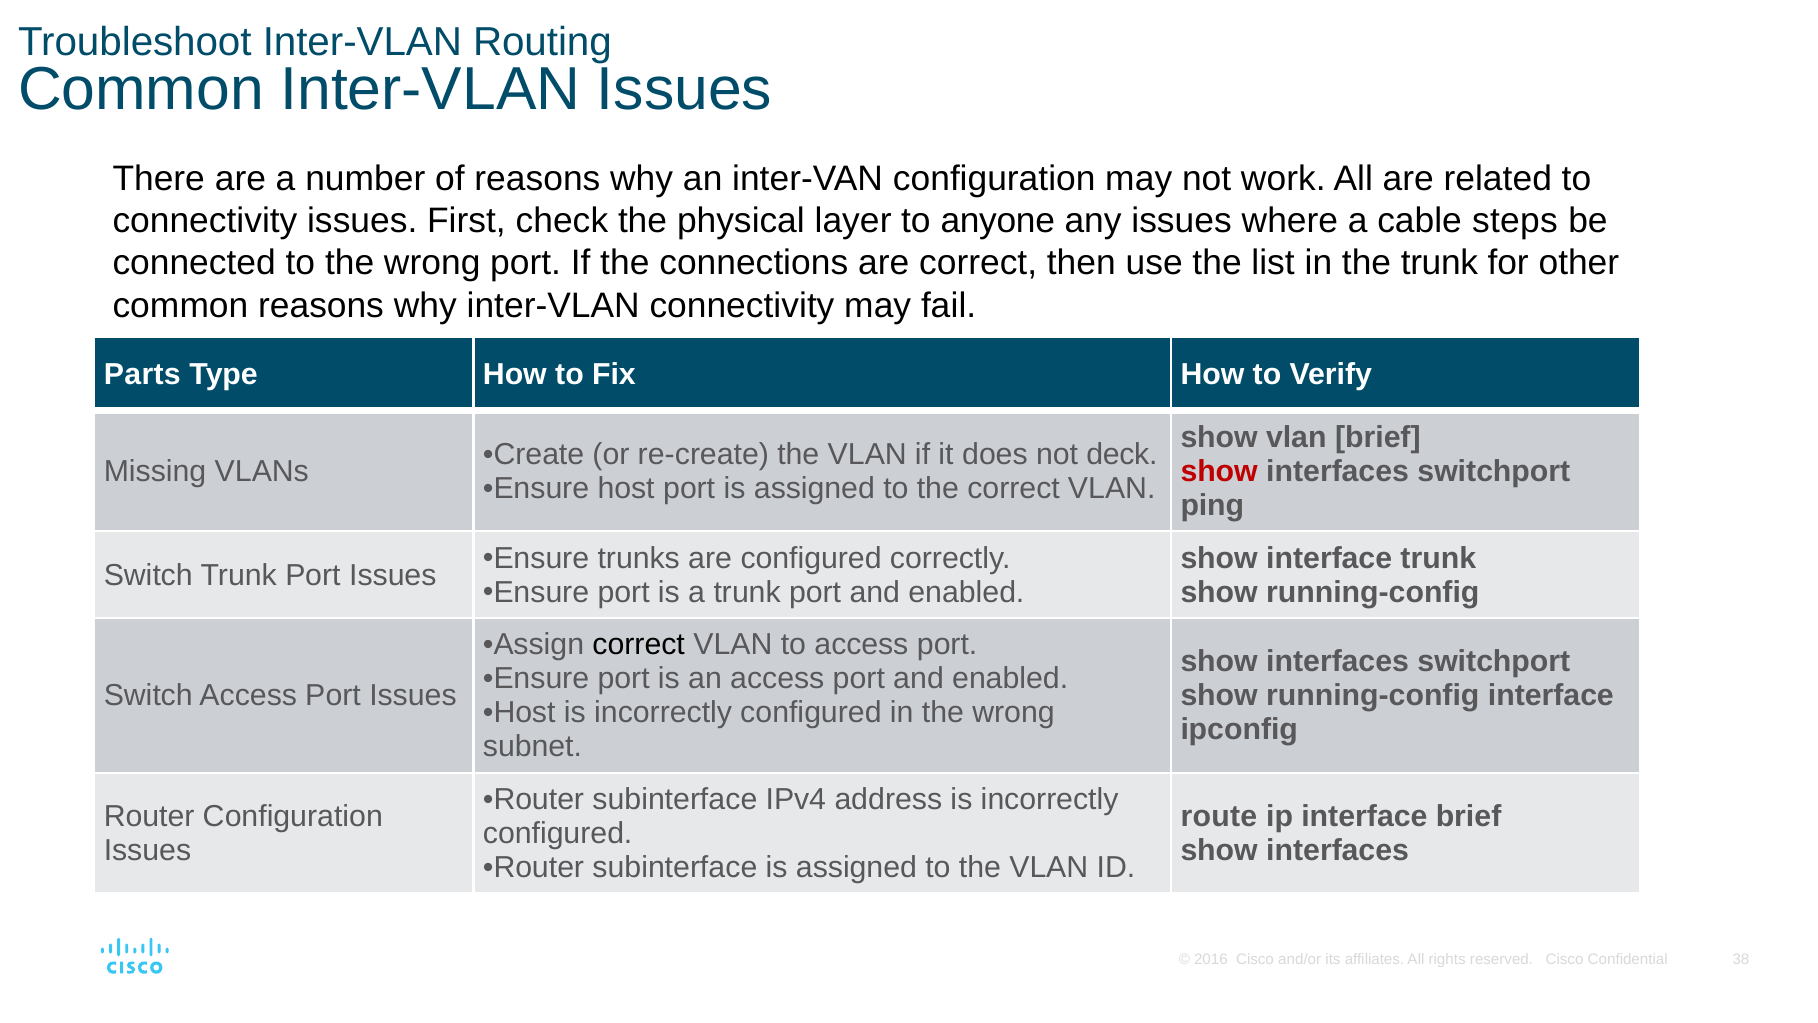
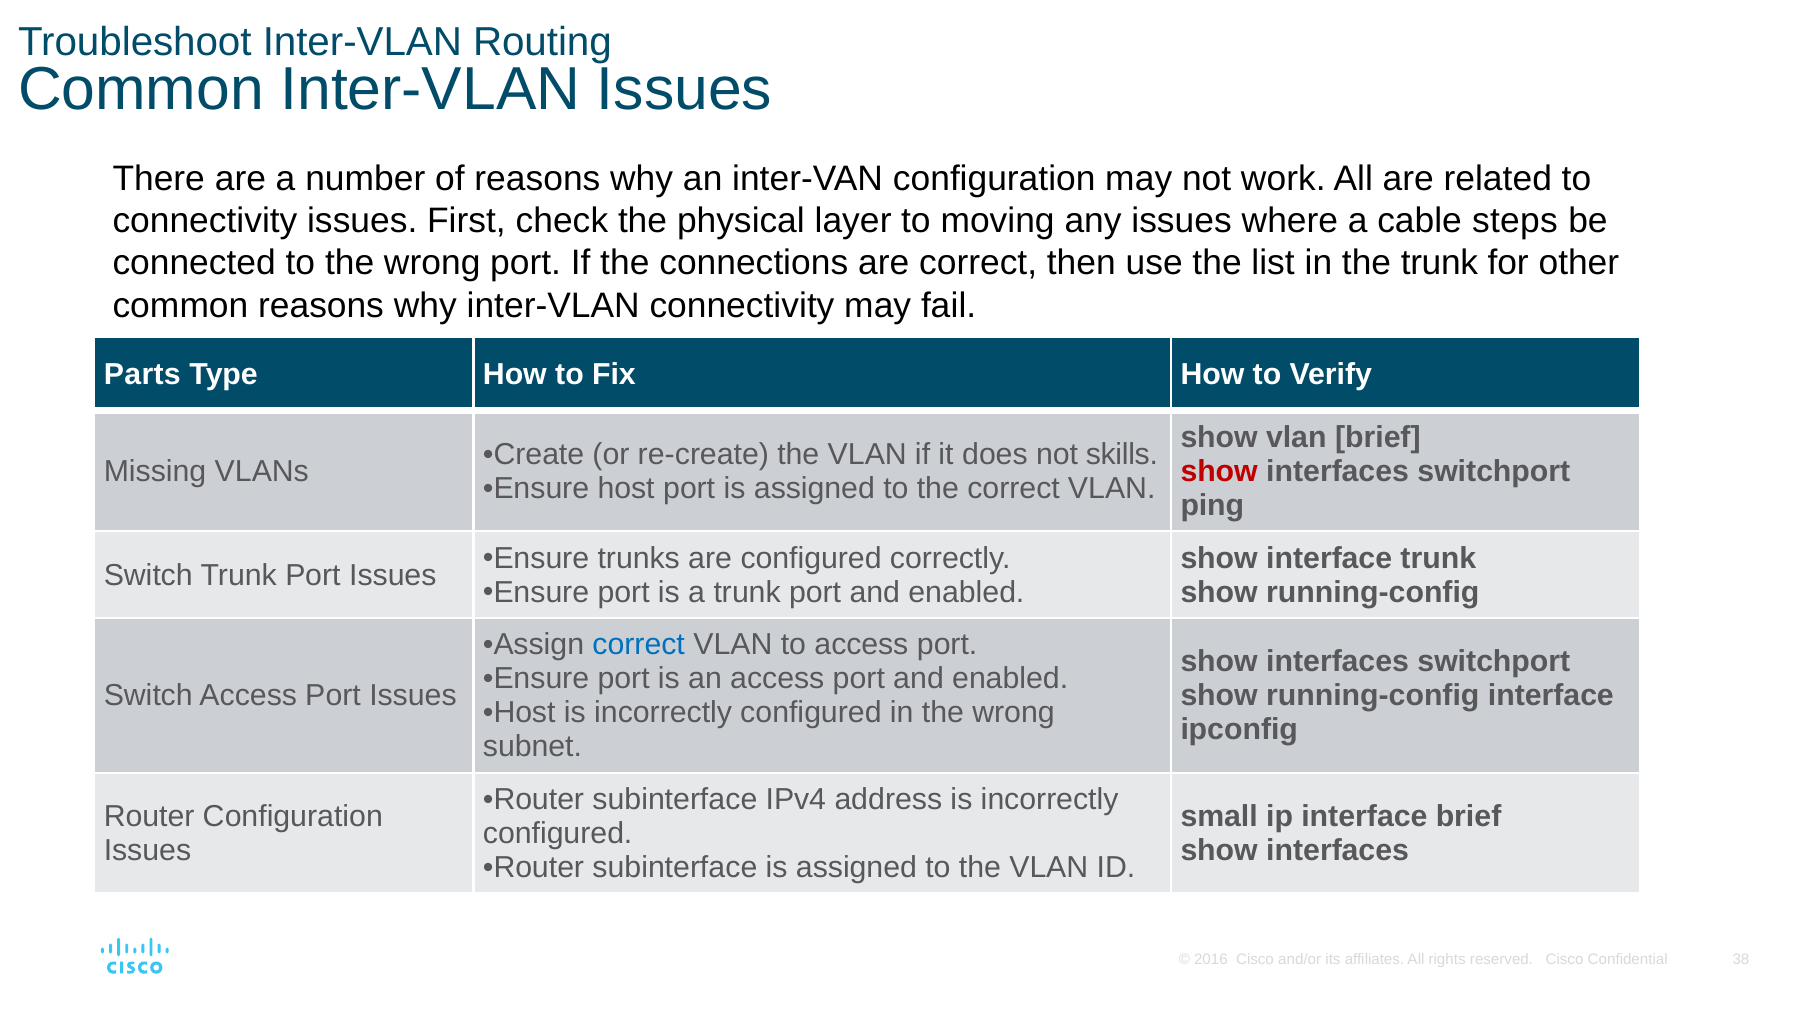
anyone: anyone -> moving (998, 221)
deck: deck -> skills (1122, 454)
correct colour: black -> blue (639, 645)
route: route -> small (1219, 816)
